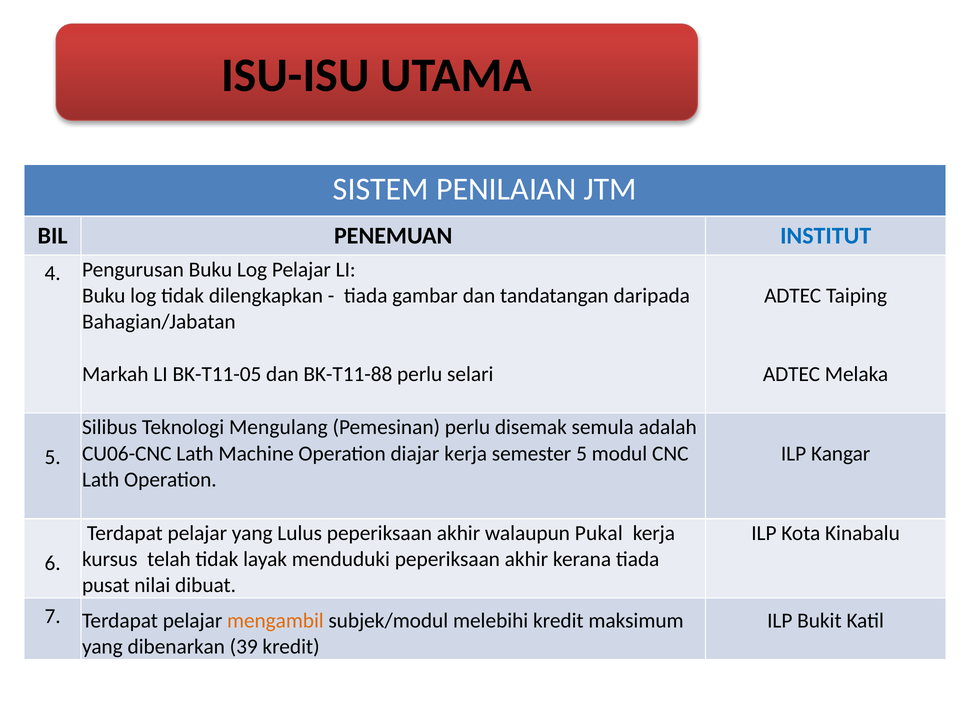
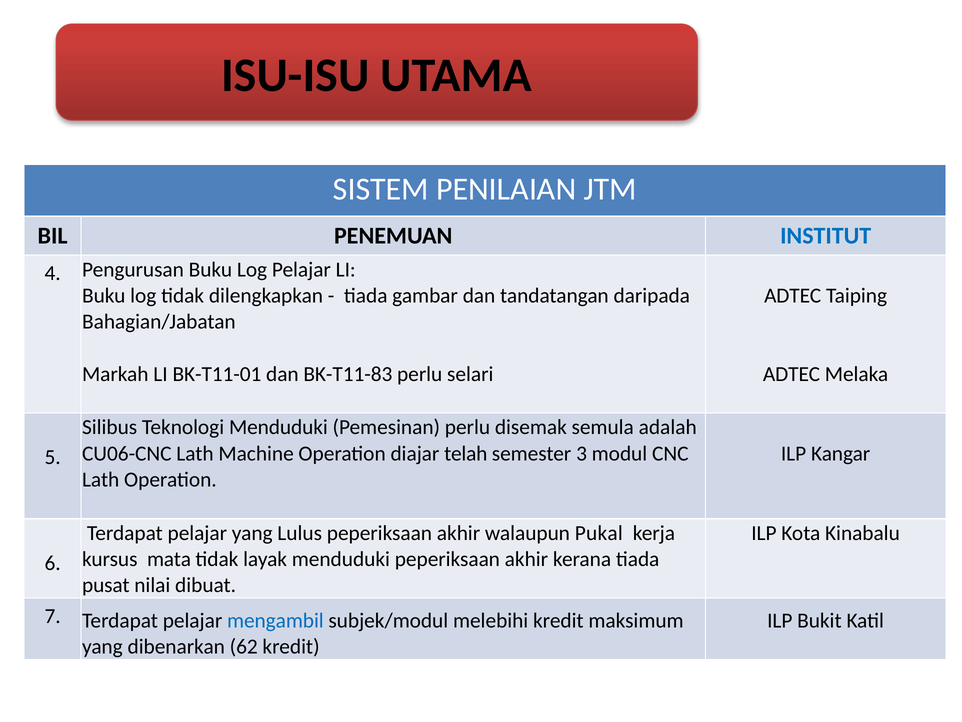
BK-T11-05: BK-T11-05 -> BK-T11-01 (217, 374)
BK-T11-88: BK-T11-88 -> BK-T11-83 (348, 374)
Teknologi Mengulang: Mengulang -> Menduduki (278, 427)
diajar kerja: kerja -> telah (466, 453)
semester 5: 5 -> 3 (582, 453)
telah: telah -> mata (169, 559)
mengambil colour: orange -> blue (275, 620)
39: 39 -> 62 (244, 646)
